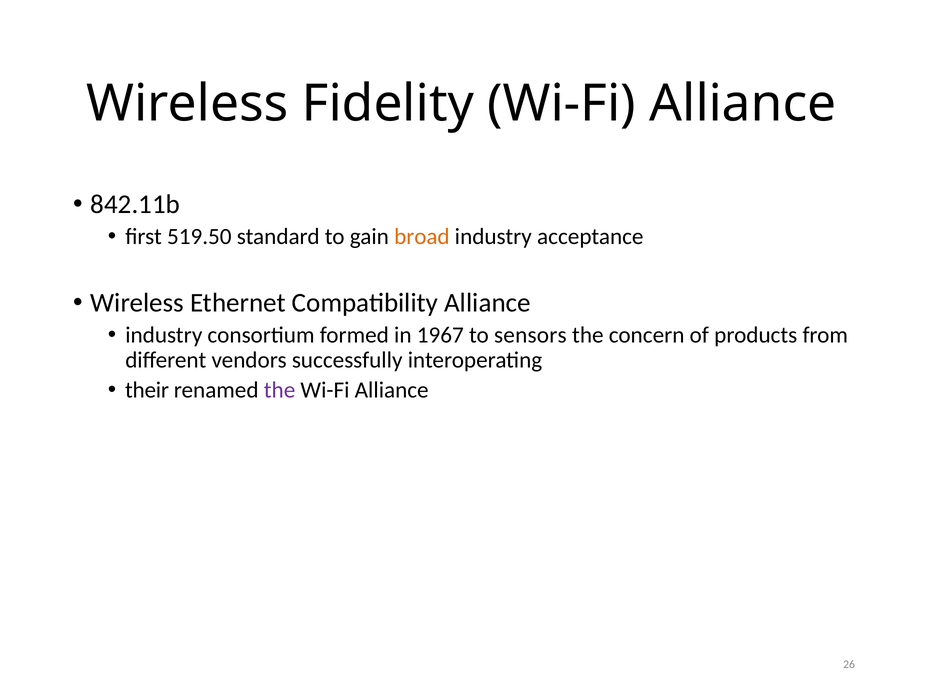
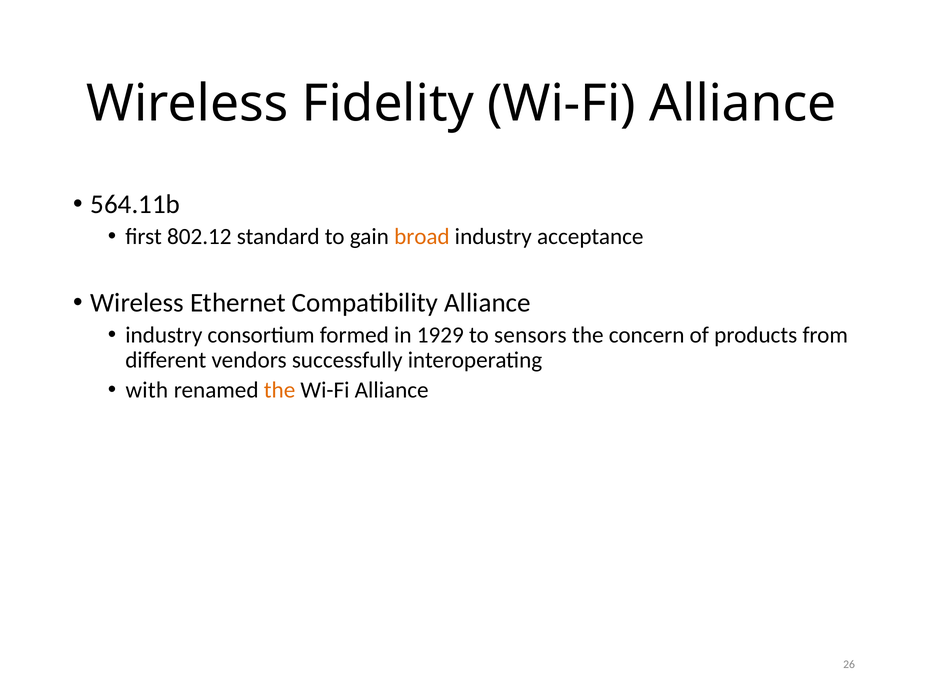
842.11b: 842.11b -> 564.11b (135, 204)
519.50: 519.50 -> 802.12 (199, 236)
1967: 1967 -> 1929 (440, 335)
their: their -> with (147, 390)
the colour: purple -> orange (280, 390)
